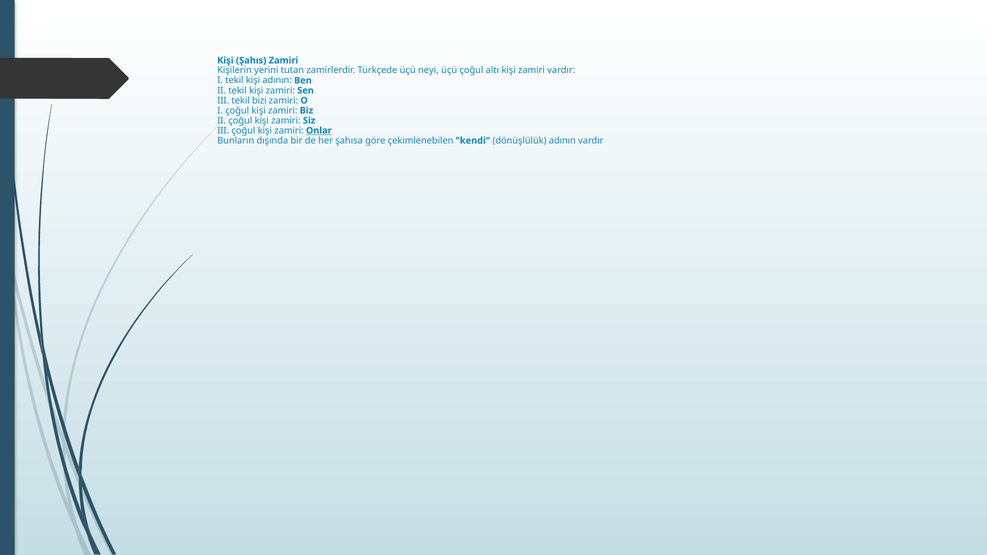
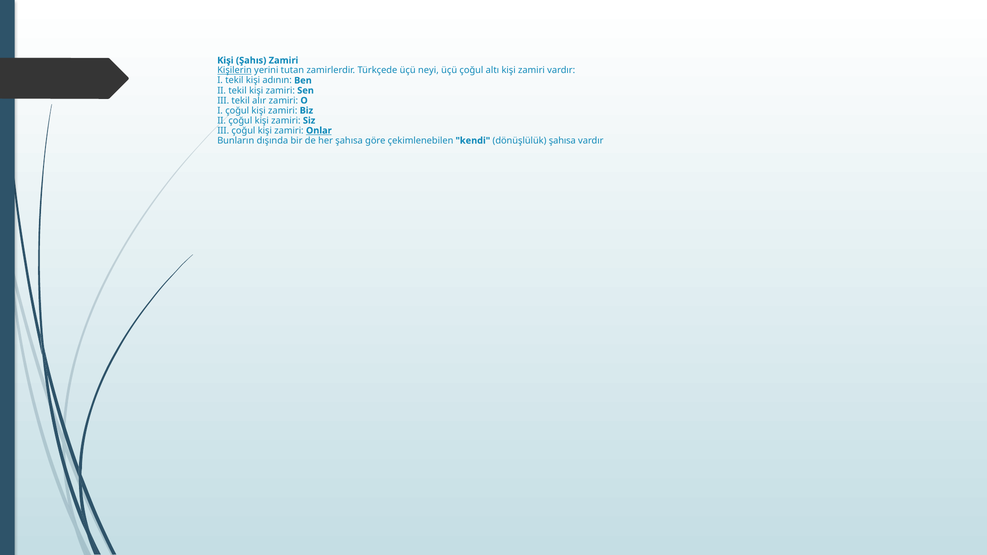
Kişilerin underline: none -> present (235, 70)
bizi: bizi -> alır (259, 101)
dönüşlülük adının: adının -> şahısa (562, 141)
